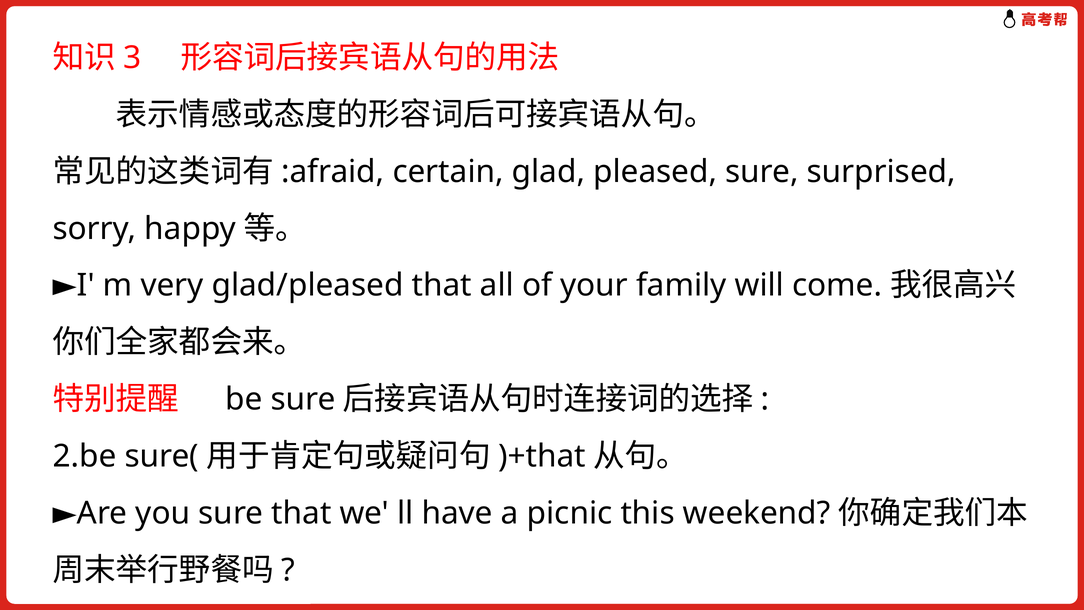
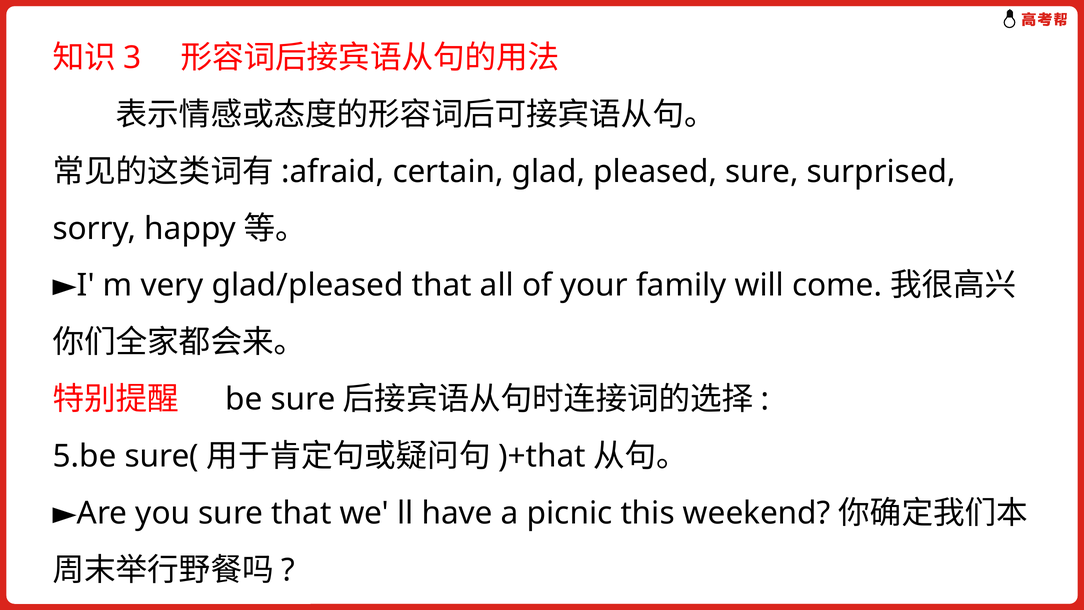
2.be: 2.be -> 5.be (85, 456)
